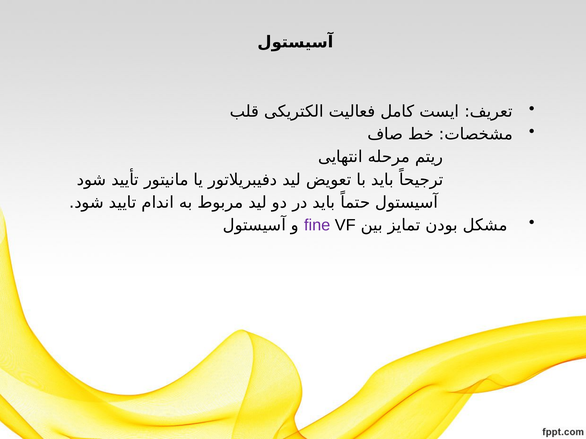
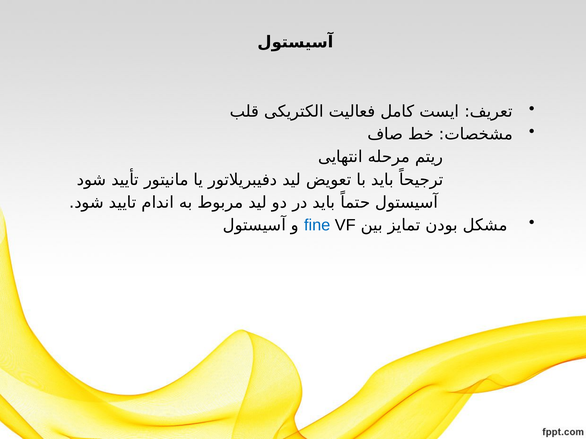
fine colour: purple -> blue (317, 225)
